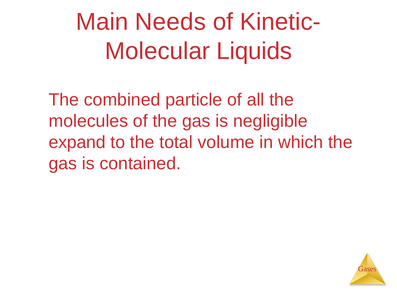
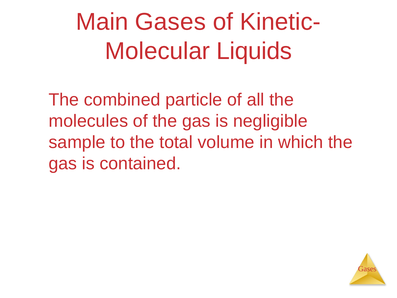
Main Needs: Needs -> Gases (170, 22)
expand: expand -> sample (77, 142)
